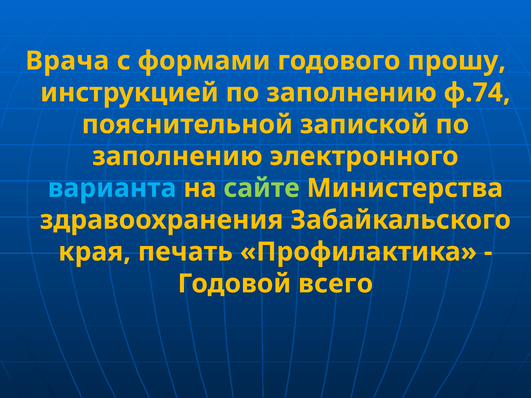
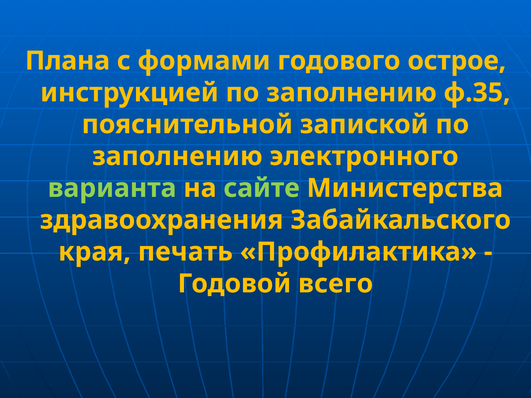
Врача: Врача -> Плана (68, 61)
прошу: прошу -> острое (457, 61)
ф.74: ф.74 -> ф.35 (477, 93)
варианта colour: light blue -> light green (112, 188)
